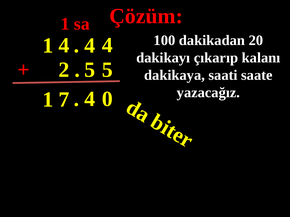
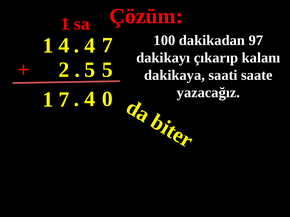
20: 20 -> 97 (256, 40)
4: 4 -> 7 (107, 45)
